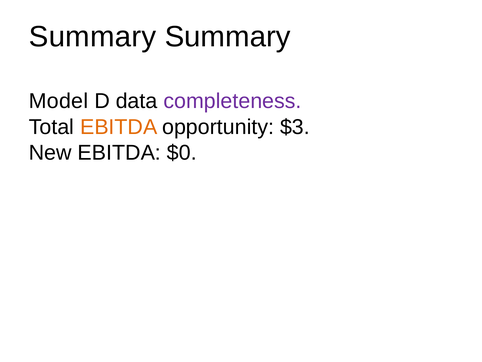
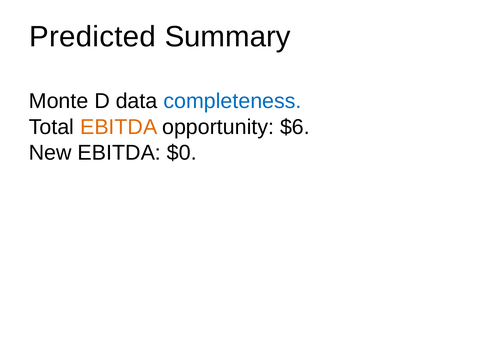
Summary: Summary -> Predicted (93, 37)
Model: Model -> Monte (59, 101)
completeness colour: purple -> blue (233, 101)
$3: $3 -> $6 (295, 127)
